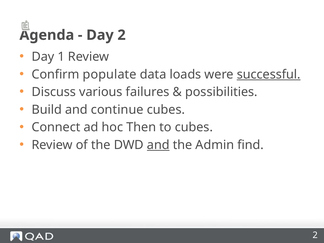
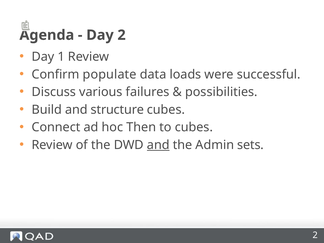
successful underline: present -> none (269, 74)
continue: continue -> structure (117, 110)
find: find -> sets (251, 145)
